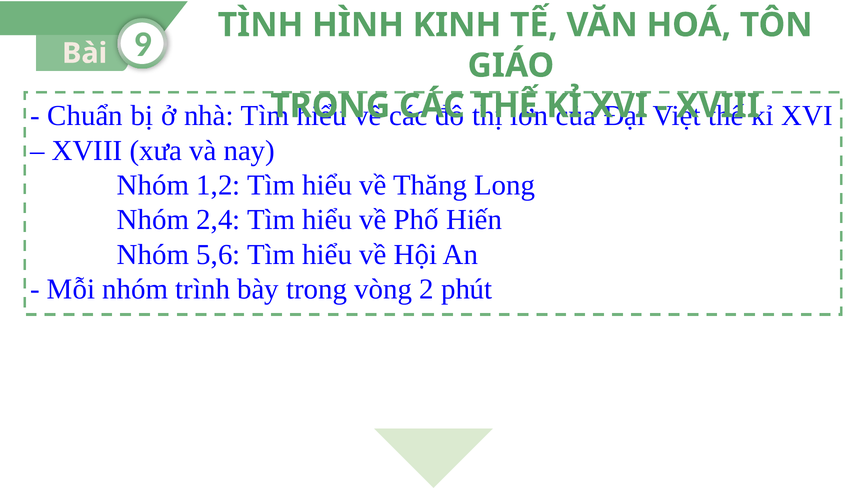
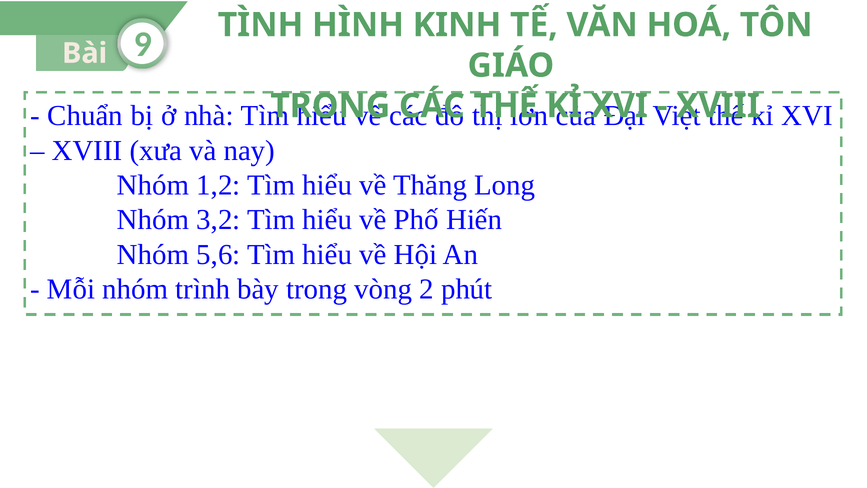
2,4: 2,4 -> 3,2 (218, 220)
